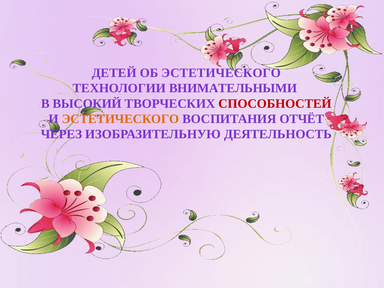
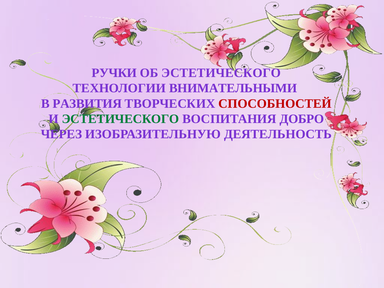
ДЕТЕЙ: ДЕТЕЙ -> РУЧКИ (114, 73)
ВЫСОКИЙ: ВЫСОКИЙ -> РАЗВИТИЯ (87, 104)
ЭСТЕТИЧЕСКОГО colour: orange -> green (121, 119)
ОТЧЁТ: ОТЧЁТ -> ДОБРО (302, 119)
